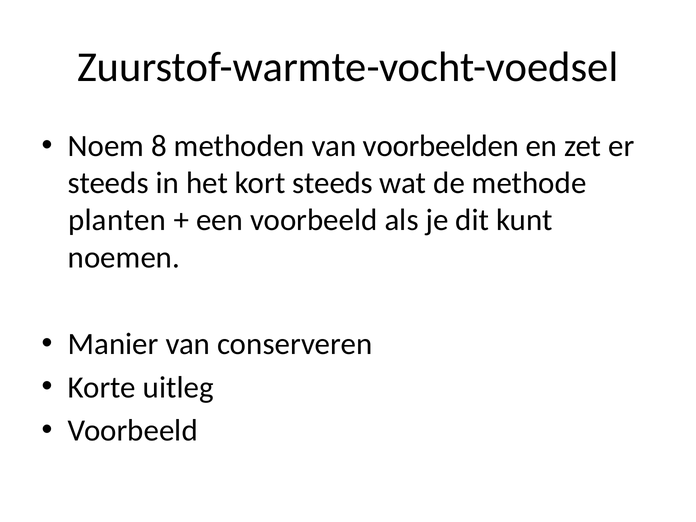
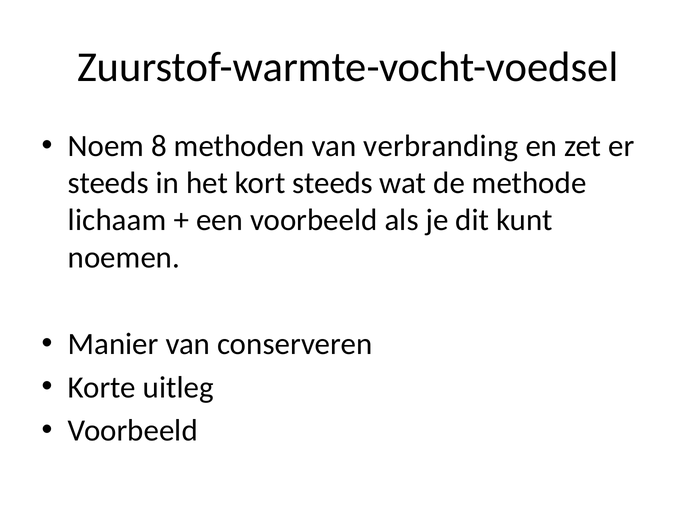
voorbeelden: voorbeelden -> verbranding (441, 146)
planten: planten -> lichaam (117, 220)
